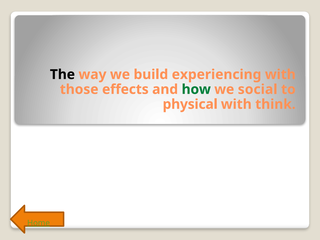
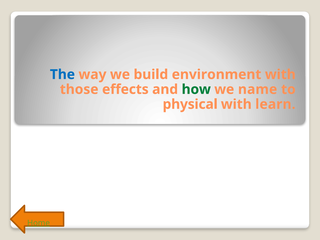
The colour: black -> blue (62, 74)
experiencing: experiencing -> environment (217, 74)
social: social -> name (258, 89)
think: think -> learn (275, 104)
